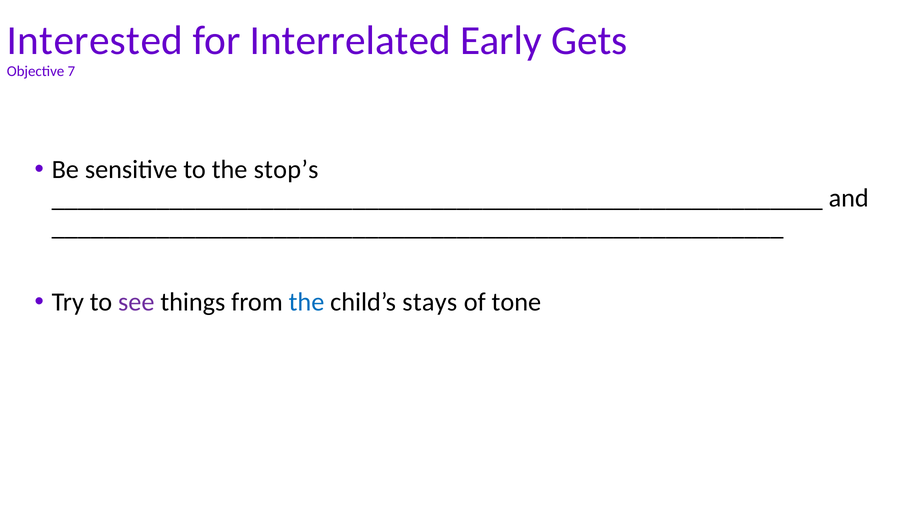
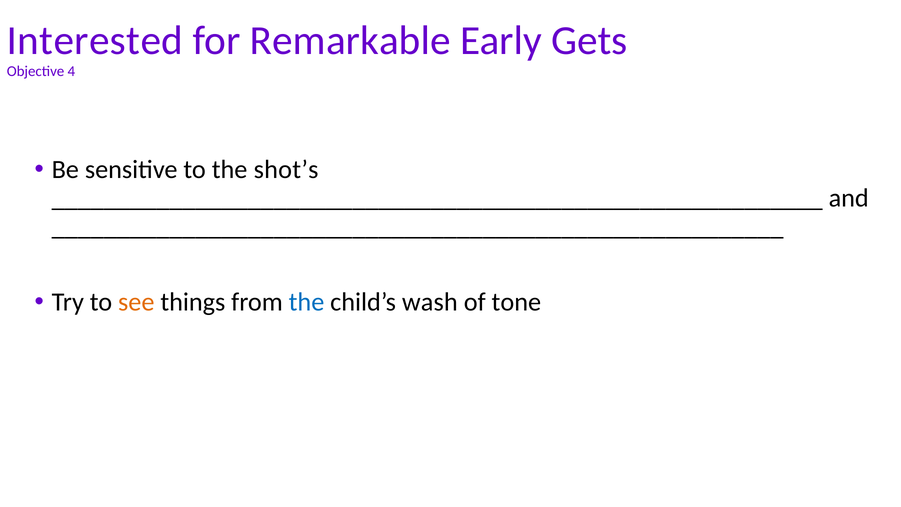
Interrelated: Interrelated -> Remarkable (350, 41)
7: 7 -> 4 (71, 71)
stop’s: stop’s -> shot’s (286, 169)
see colour: purple -> orange (136, 302)
stays: stays -> wash (430, 302)
